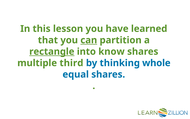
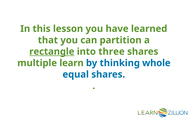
can underline: present -> none (89, 40)
know: know -> three (111, 51)
third: third -> learn (72, 63)
